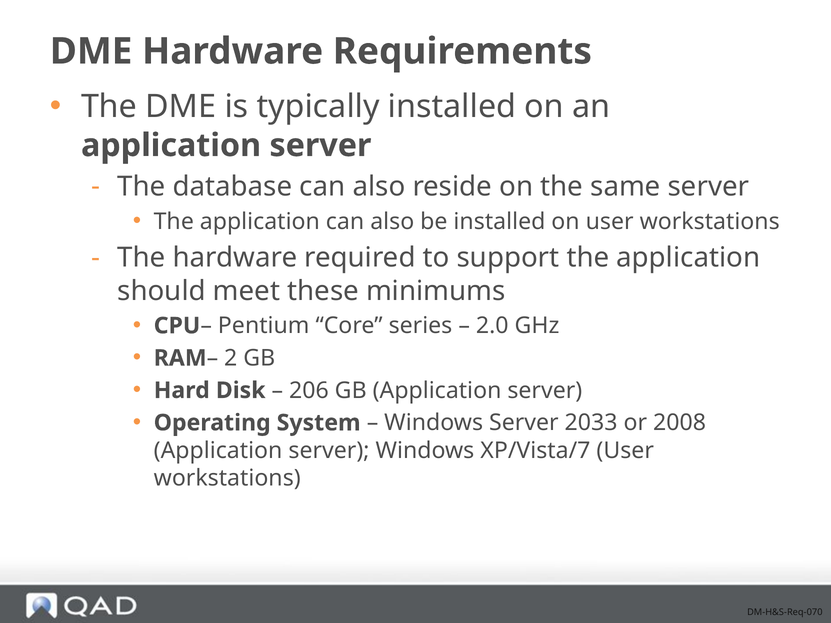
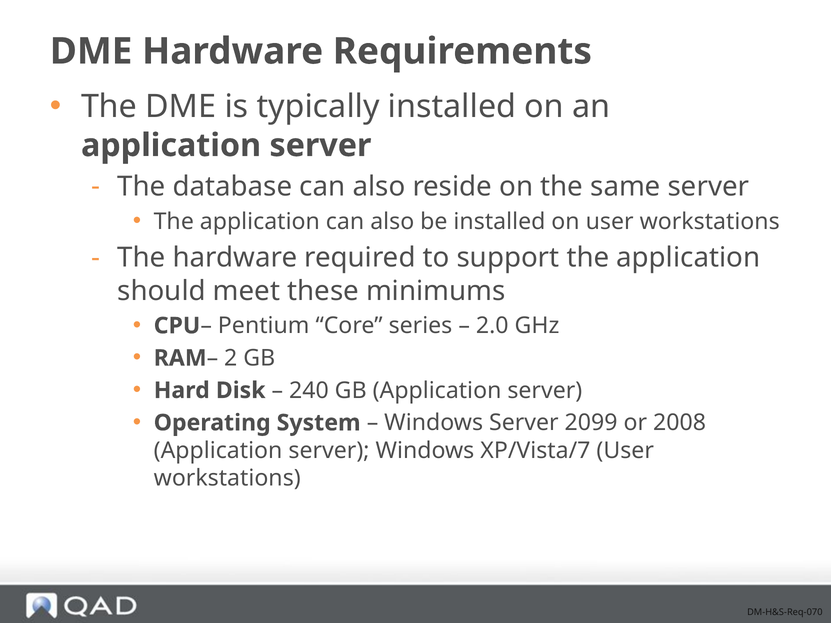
206: 206 -> 240 (309, 391)
2033: 2033 -> 2099 (591, 423)
